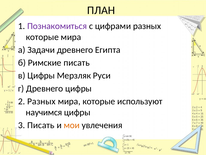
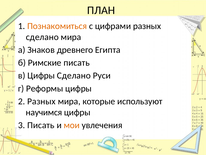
Познакомиться colour: purple -> orange (57, 26)
которые: которые -> сделано (42, 37)
Задачи: Задачи -> Знаков (41, 50)
Цифры Мерзляк: Мерзляк -> Сделано (74, 75)
г Древнего: Древнего -> Реформы (45, 88)
